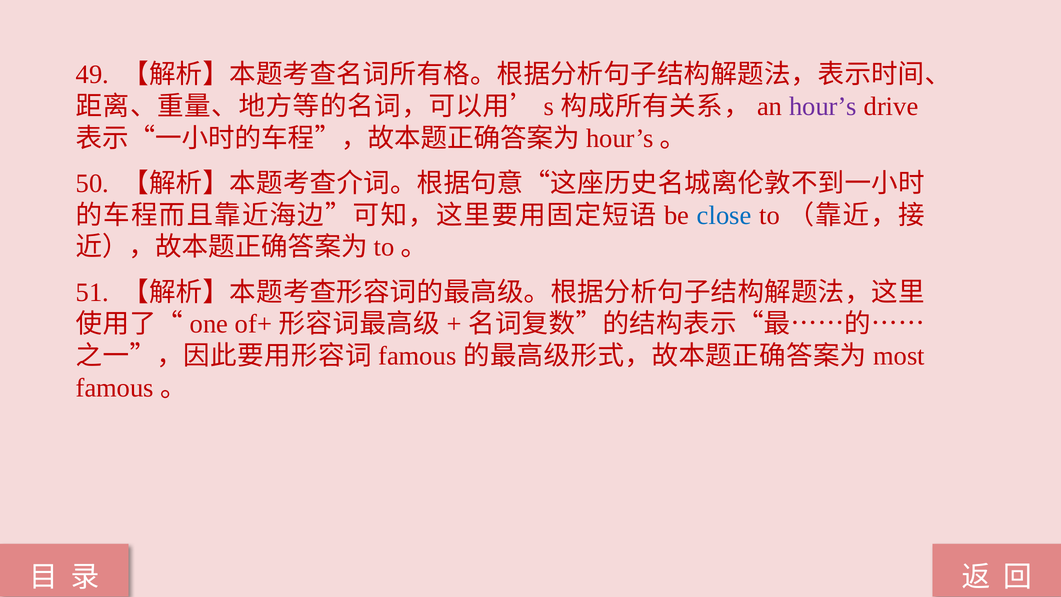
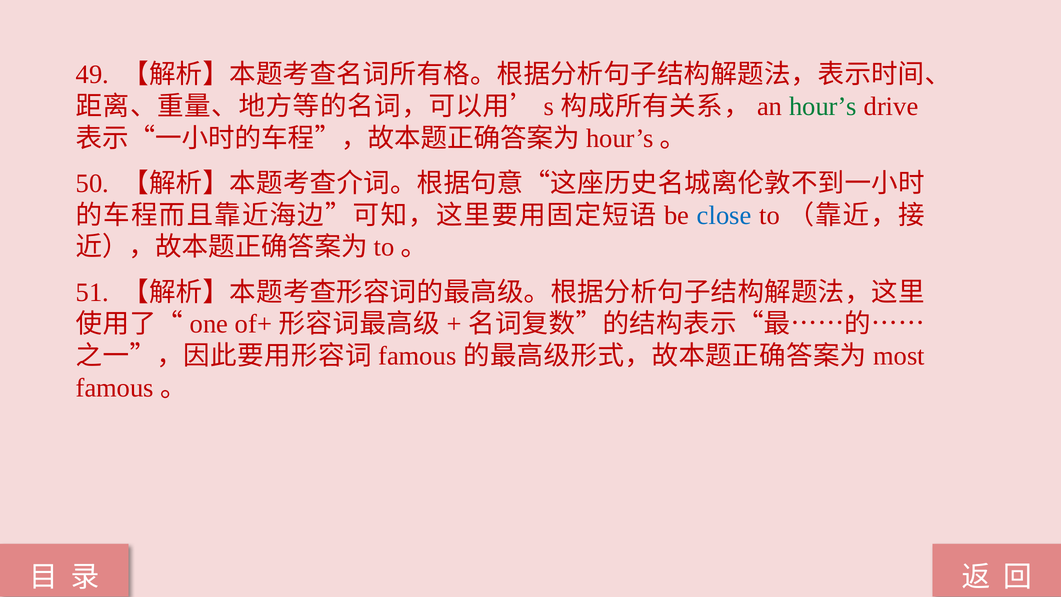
hour’s colour: purple -> green (823, 107)
